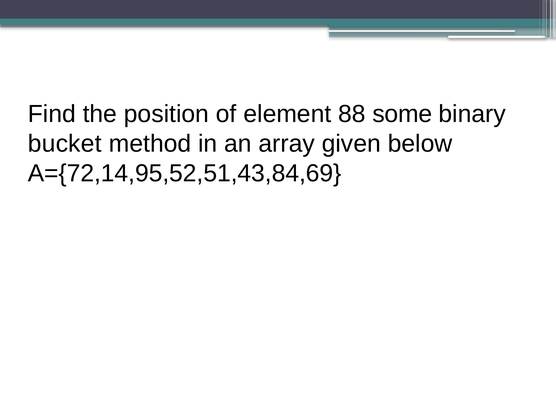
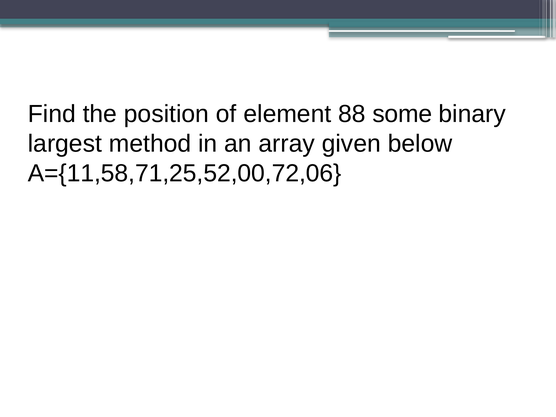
bucket: bucket -> largest (65, 144)
A={72,14,95,52,51,43,84,69: A={72,14,95,52,51,43,84,69 -> A={11,58,71,25,52,00,72,06 (185, 173)
